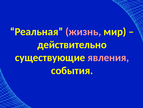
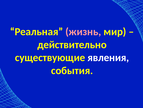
явления colour: pink -> white (108, 57)
